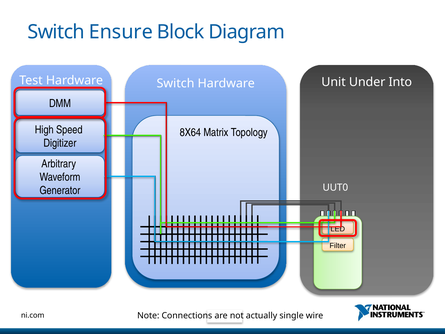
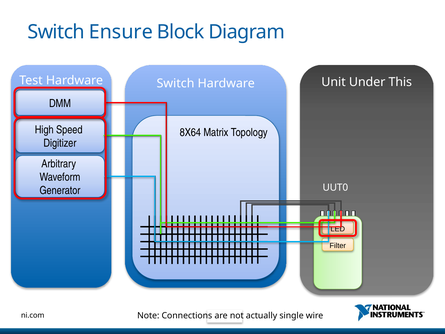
Into: Into -> This (400, 82)
